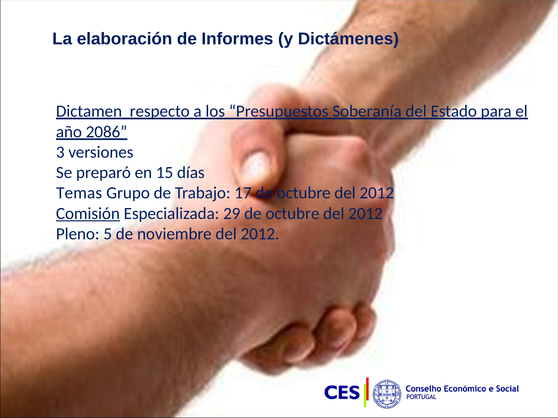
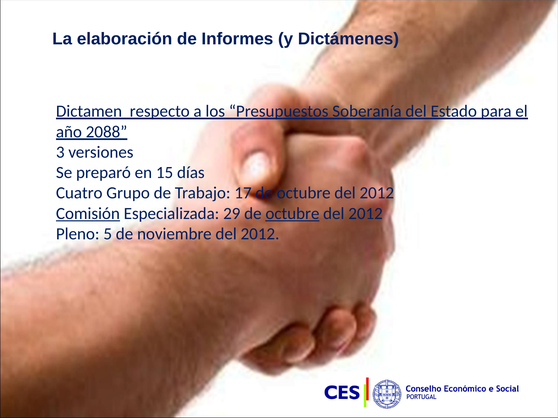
2086: 2086 -> 2088 (107, 132)
Temas: Temas -> Cuatro (79, 193)
octubre underline: none -> present (292, 214)
